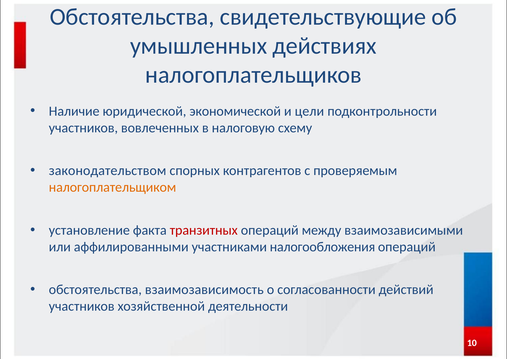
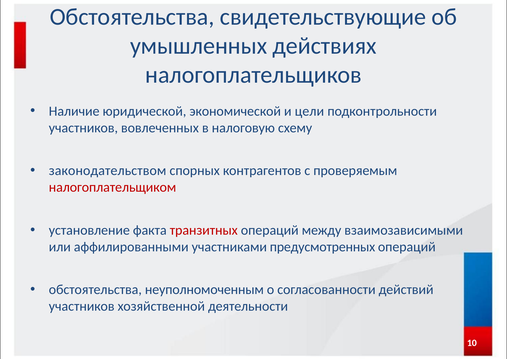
налогоплательщиком colour: orange -> red (113, 187)
налогообложения: налогообложения -> предусмотренных (322, 247)
взаимозависимость: взаимозависимость -> неуполномоченным (204, 289)
